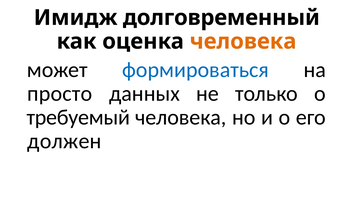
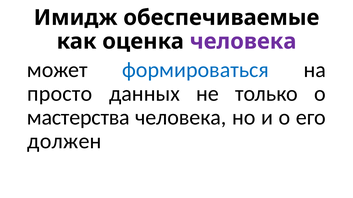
долговременный: долговременный -> обеспечиваемые (221, 18)
человека colour: orange -> purple (243, 42)
требуемый: требуемый -> мастерства (78, 118)
